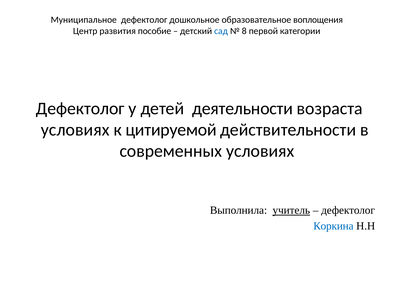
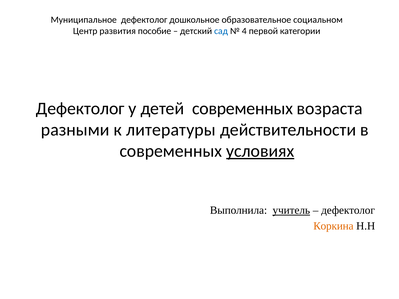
воплощения: воплощения -> социальном (318, 20)
8: 8 -> 4 (244, 31)
детей деятельности: деятельности -> современных (243, 109)
условиях: условиях -> разными (75, 130)
цитируемой: цитируемой -> литературы (171, 130)
условиях underline: none -> present (260, 151)
Коркина colour: blue -> orange (333, 226)
